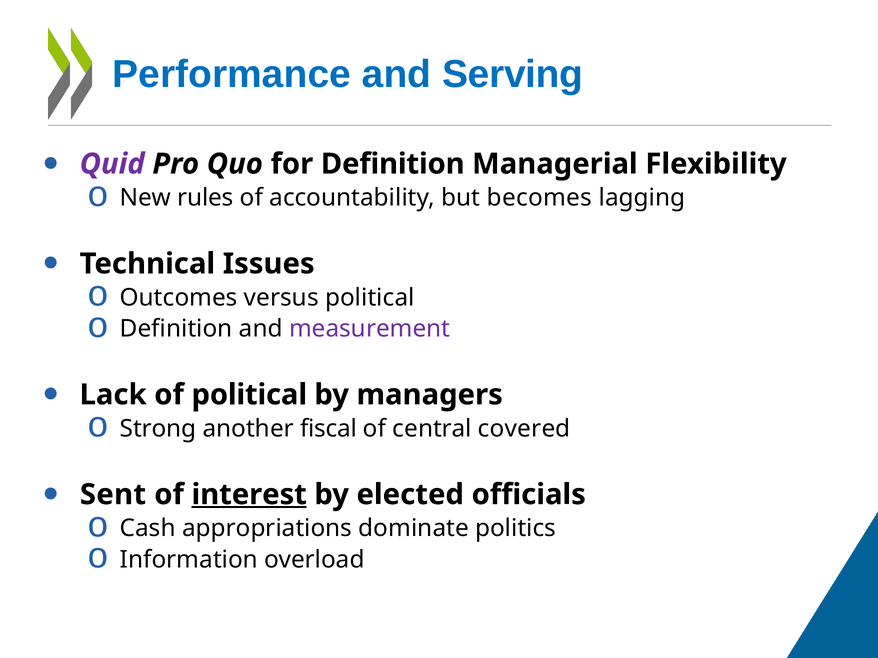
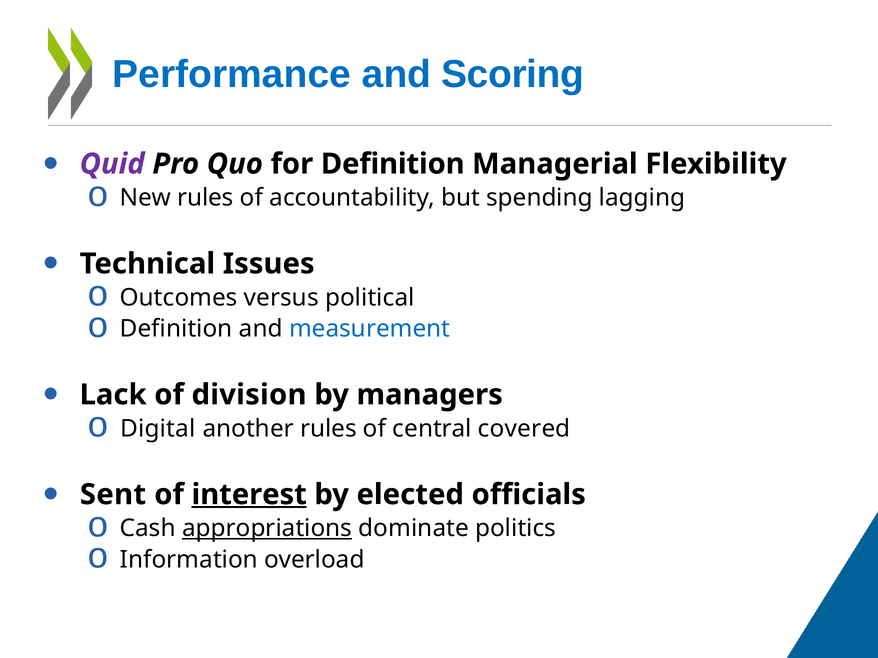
Serving: Serving -> Scoring (513, 75)
becomes: becomes -> spending (540, 198)
measurement colour: purple -> blue (370, 329)
of political: political -> division (249, 395)
Strong: Strong -> Digital (158, 429)
another fiscal: fiscal -> rules (329, 429)
appropriations underline: none -> present (267, 529)
